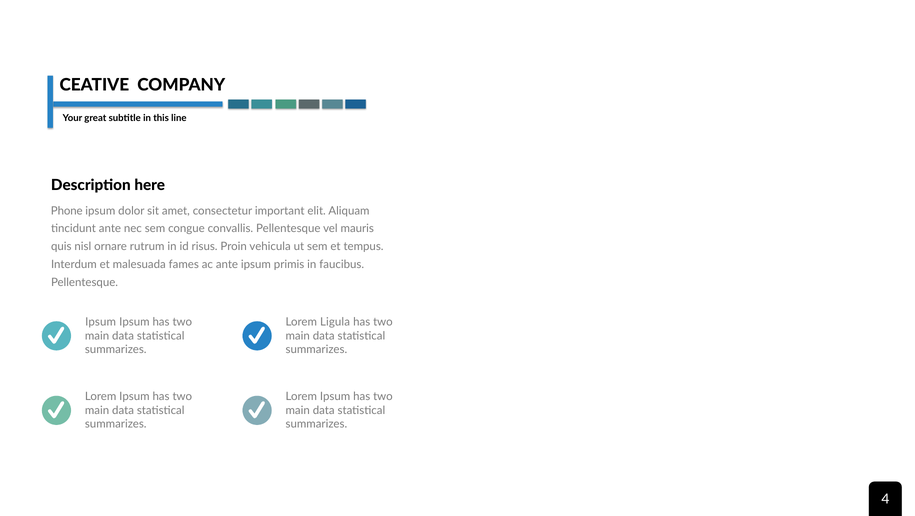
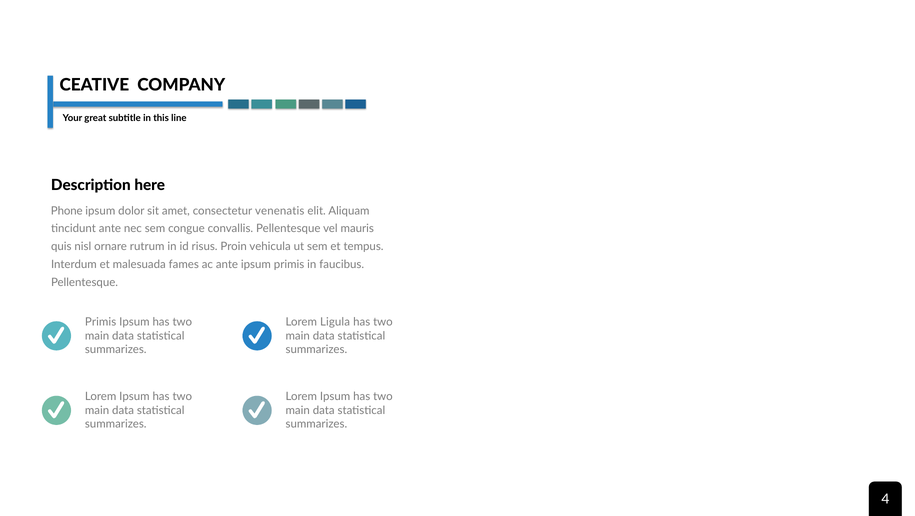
important: important -> venenatis (280, 211)
Ipsum: Ipsum -> Primis (101, 322)
